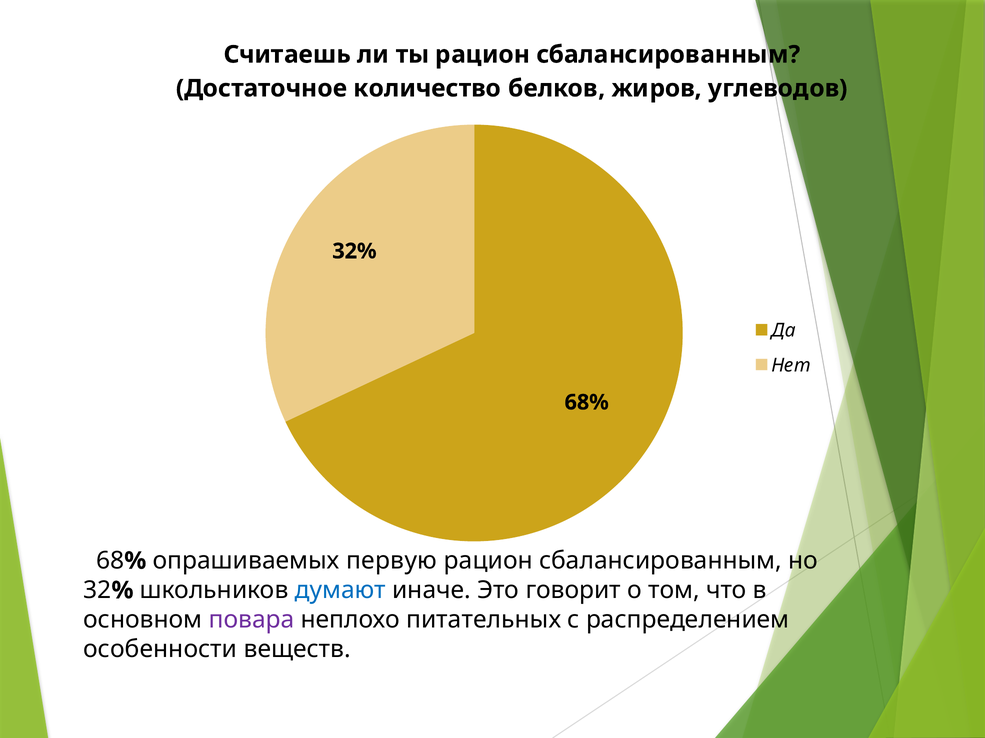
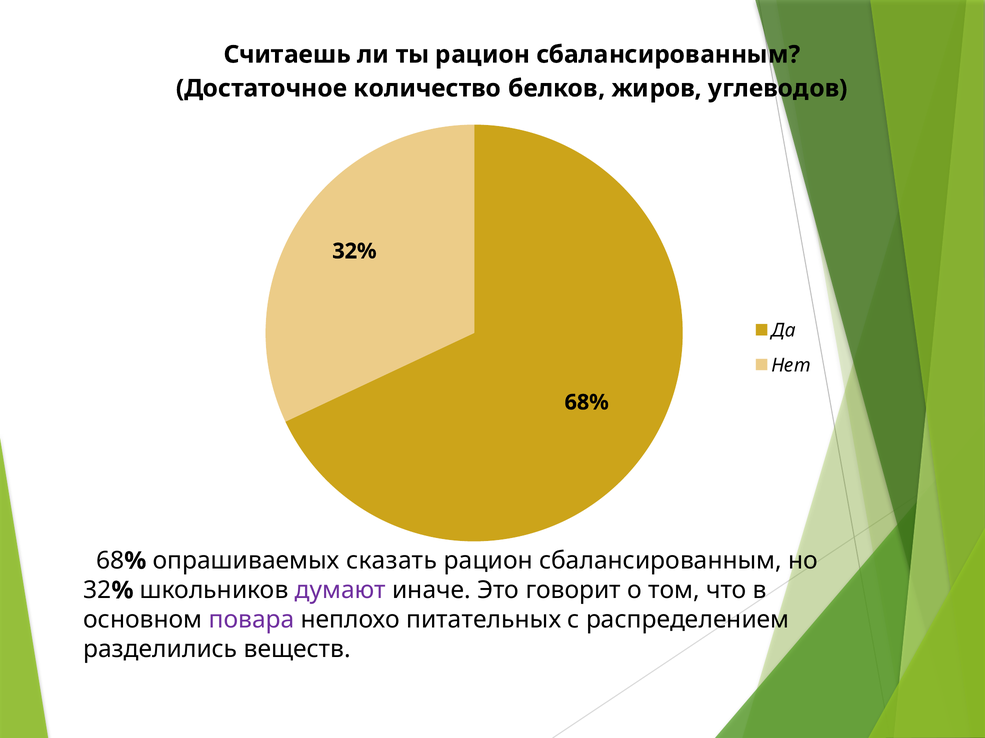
первую: первую -> сказать (392, 561)
думают colour: blue -> purple (340, 591)
особенности: особенности -> разделились (160, 650)
